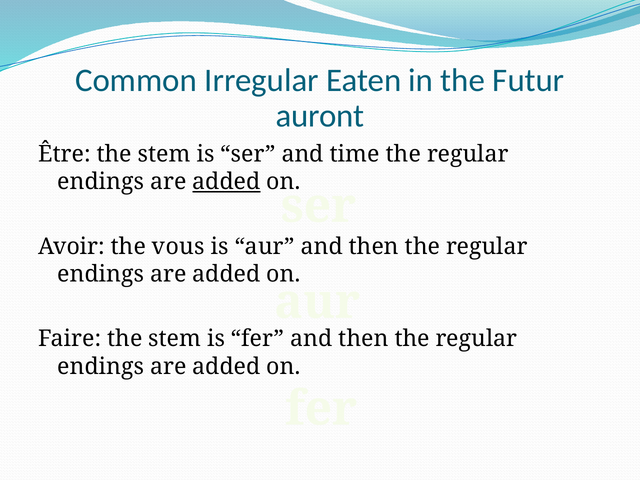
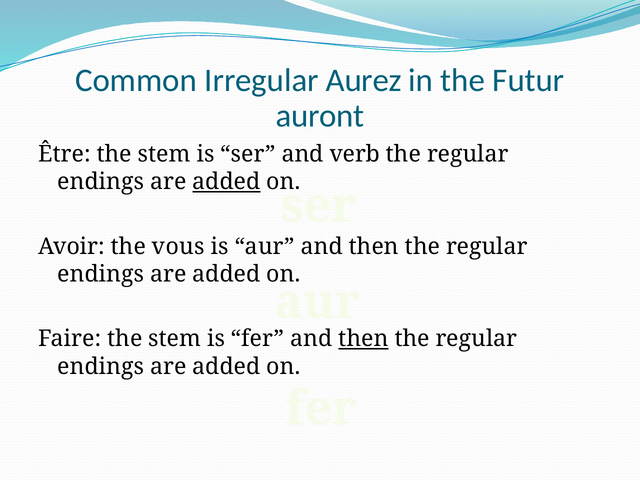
Eaten: Eaten -> Aurez (364, 80)
time: time -> verb (355, 154)
then underline: none -> present (363, 339)
